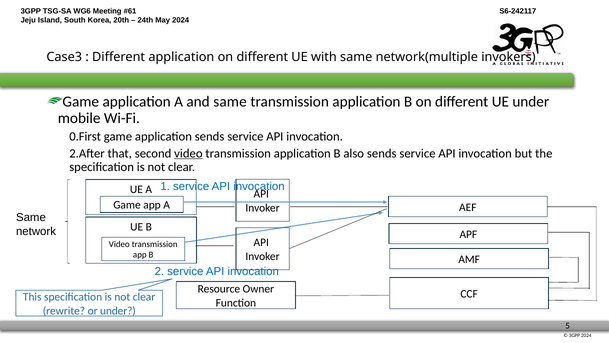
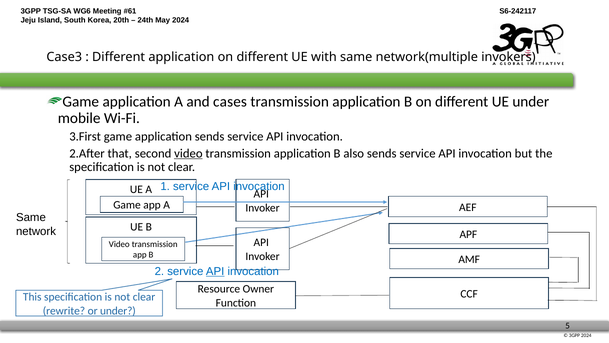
and same: same -> cases (230, 102)
0.First: 0.First -> 3.First (85, 136)
API underline: none -> present (215, 271)
